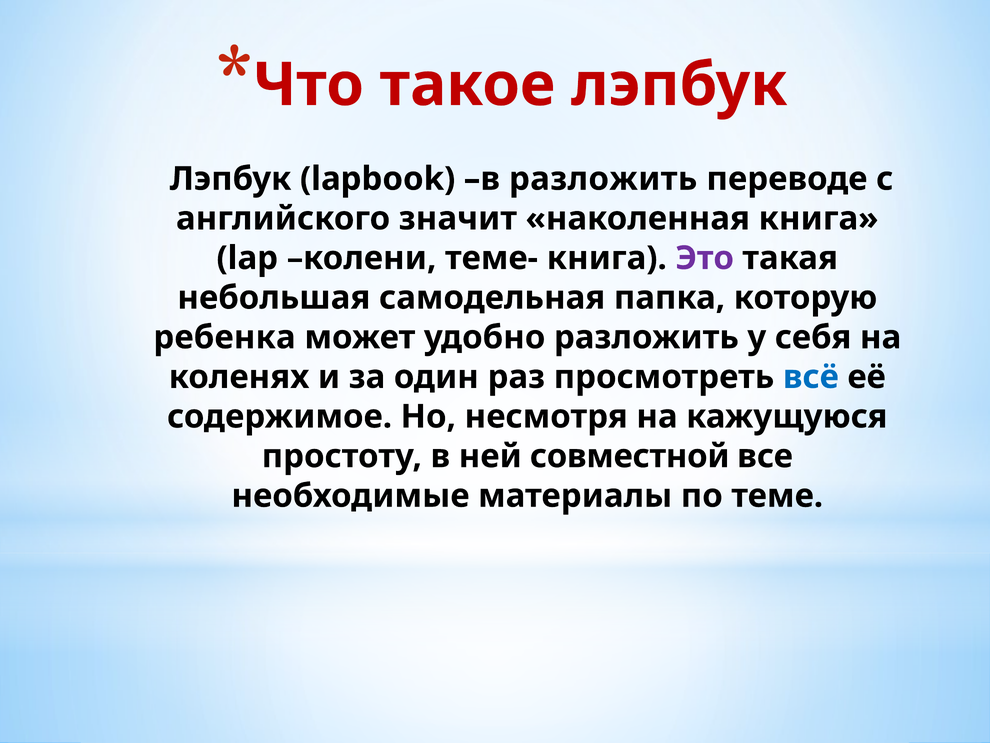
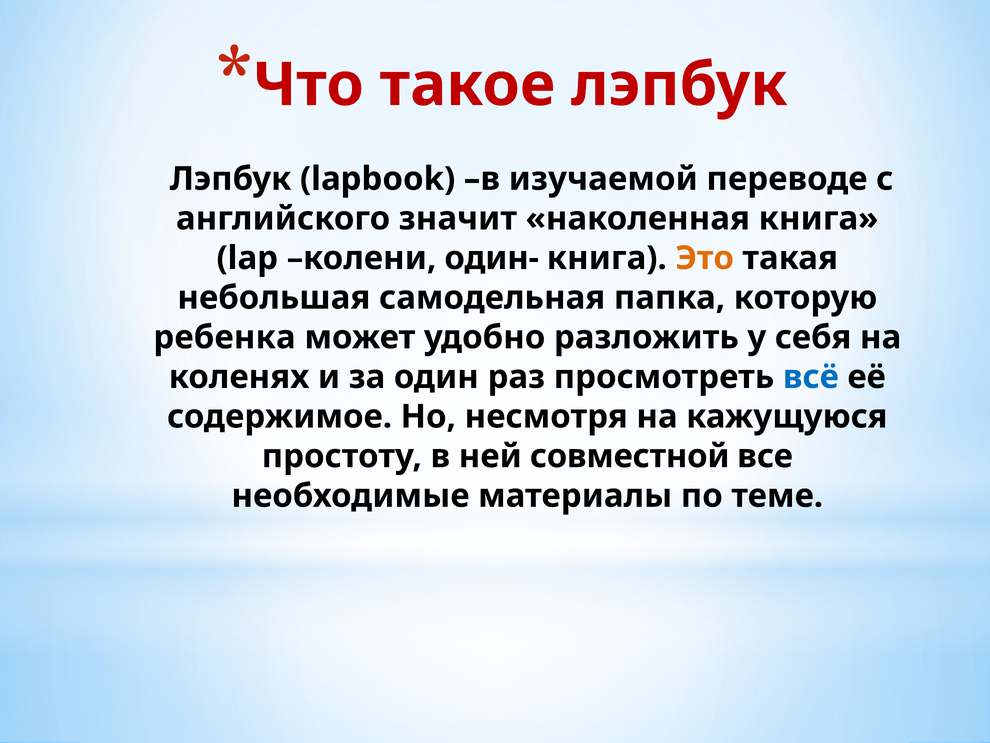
в разложить: разложить -> изучаемой (603, 179)
теме-: теме- -> один- (492, 258)
Это colour: purple -> orange (705, 258)
